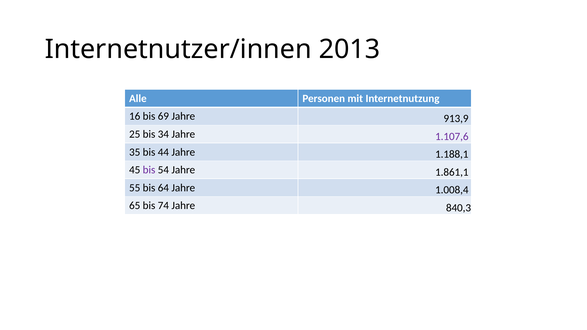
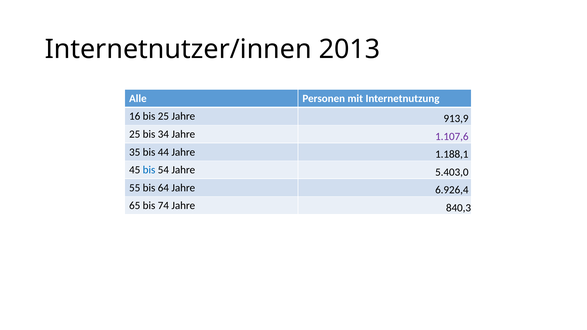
bis 69: 69 -> 25 (163, 116)
bis colour: purple -> blue (149, 170)
1.861,1: 1.861,1 -> 5.403,0 (452, 172)
1.008,4: 1.008,4 -> 6.926,4 (452, 190)
